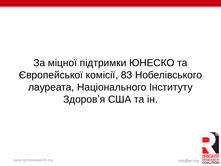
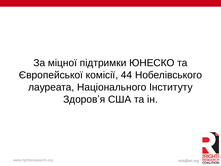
83: 83 -> 44 (127, 75)
